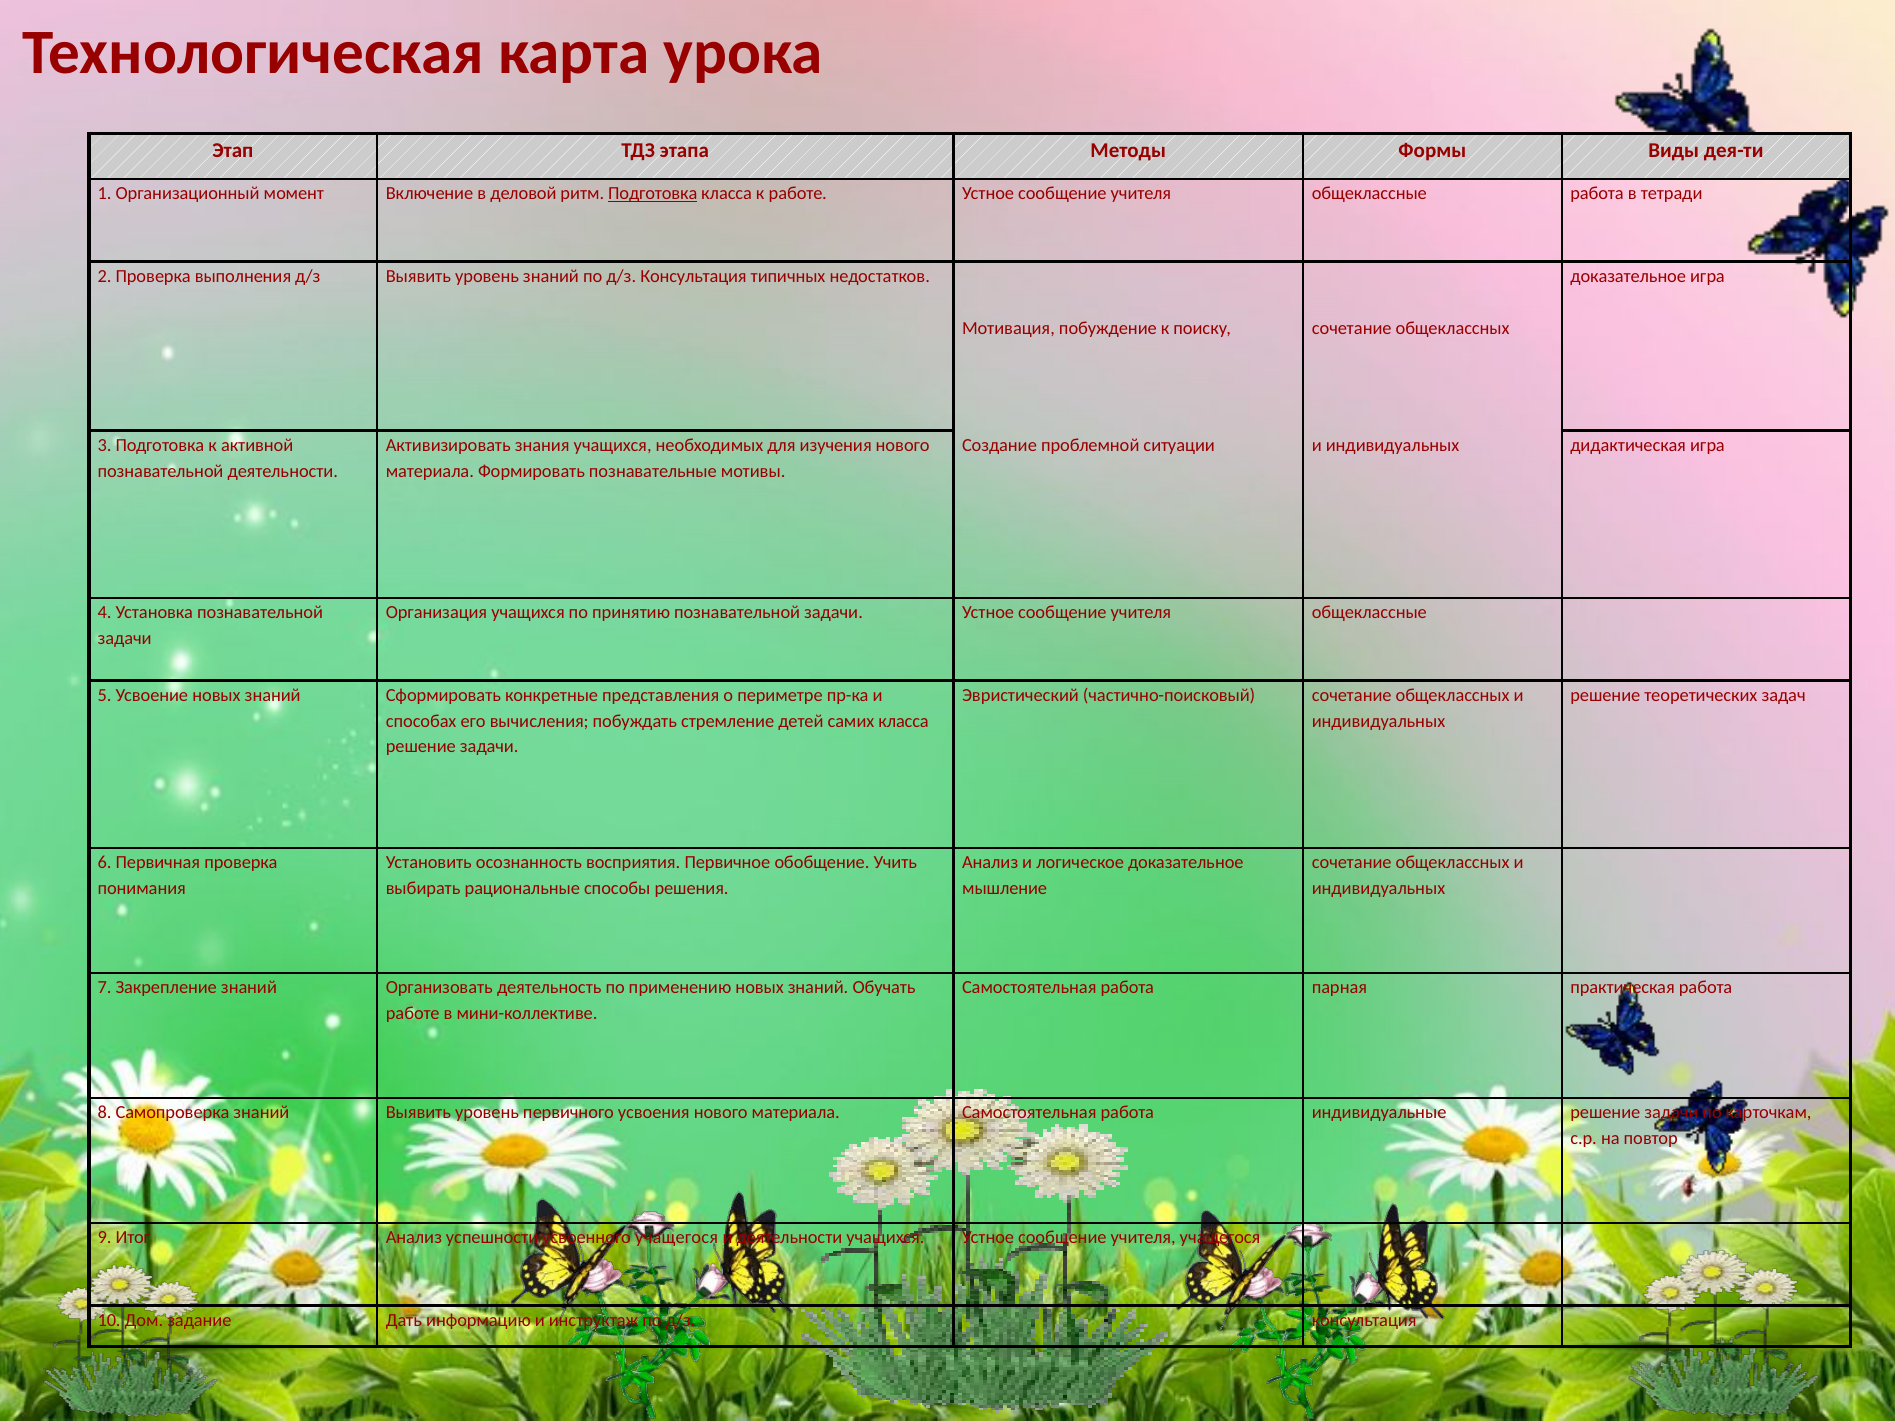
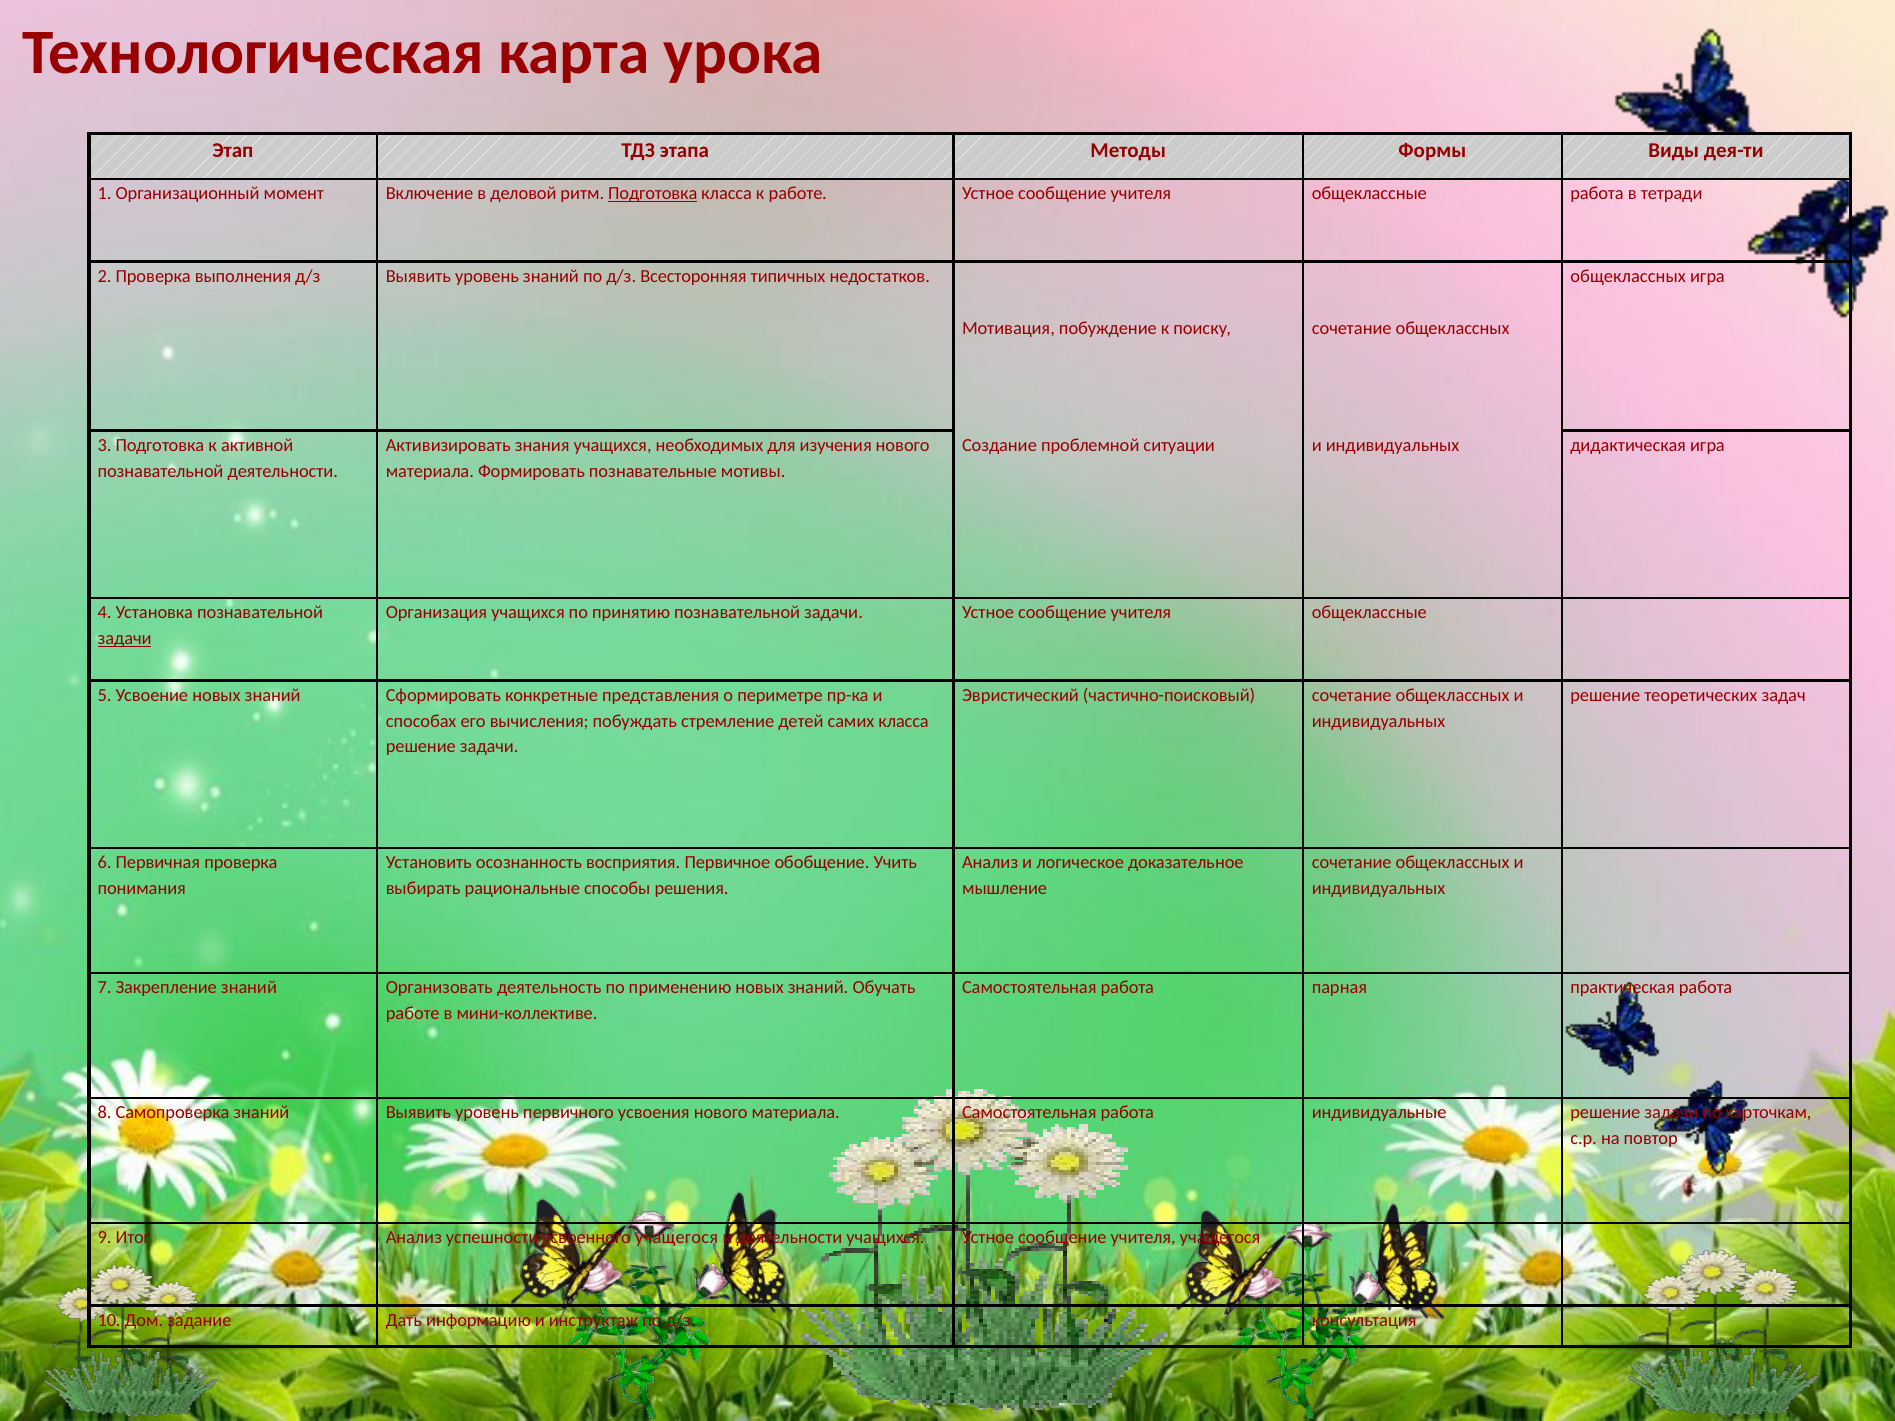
знаний по д/з Консультация: Консультация -> Всесторонняя (693, 276)
доказательное: доказательное -> общеклассных (1628, 276)
задачи underline: none -> present (125, 639)
